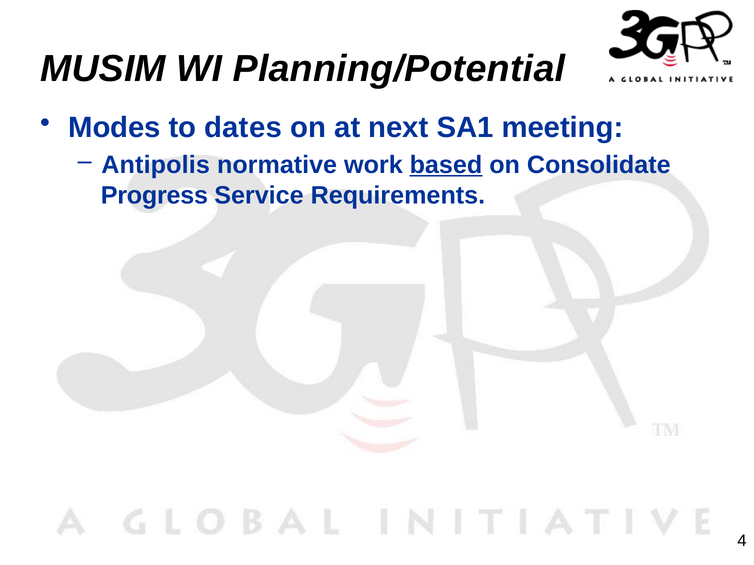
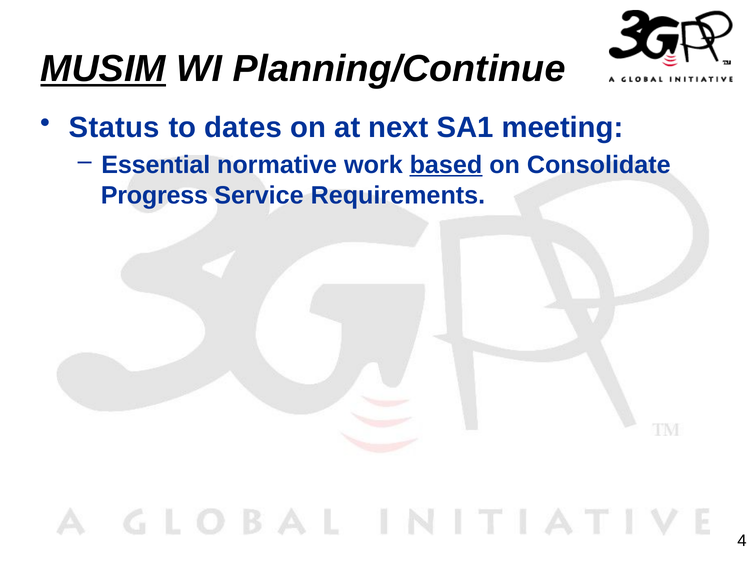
MUSIM underline: none -> present (103, 69)
Planning/Potential: Planning/Potential -> Planning/Continue (399, 69)
Modes: Modes -> Status (114, 128)
Antipolis: Antipolis -> Essential (156, 165)
